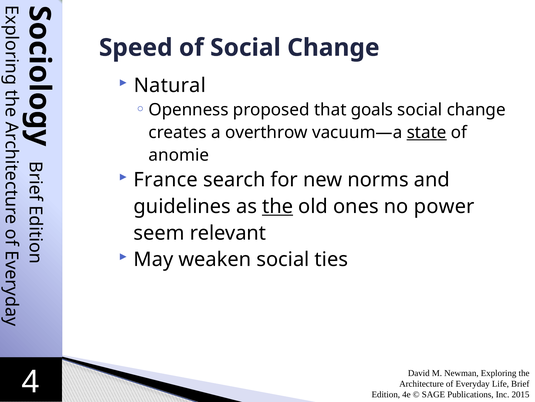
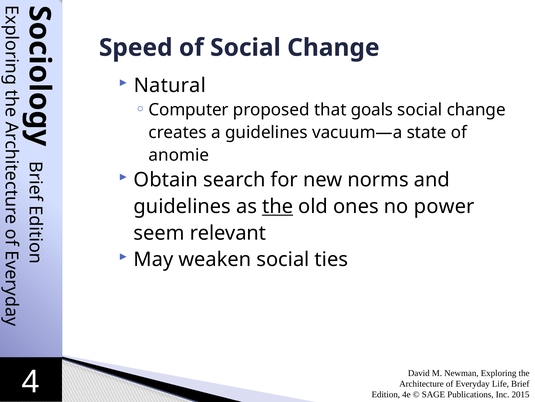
Openness: Openness -> Computer (189, 110)
a overthrow: overthrow -> guidelines (266, 132)
state underline: present -> none (427, 132)
France: France -> Obtain (166, 180)
